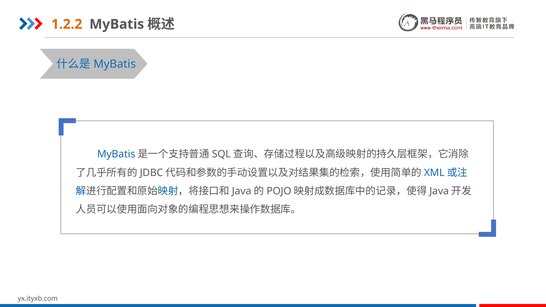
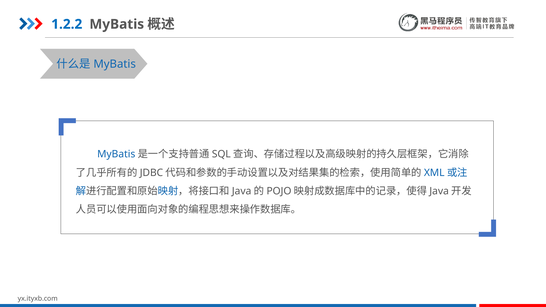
1.2.2 colour: orange -> blue (67, 24)
